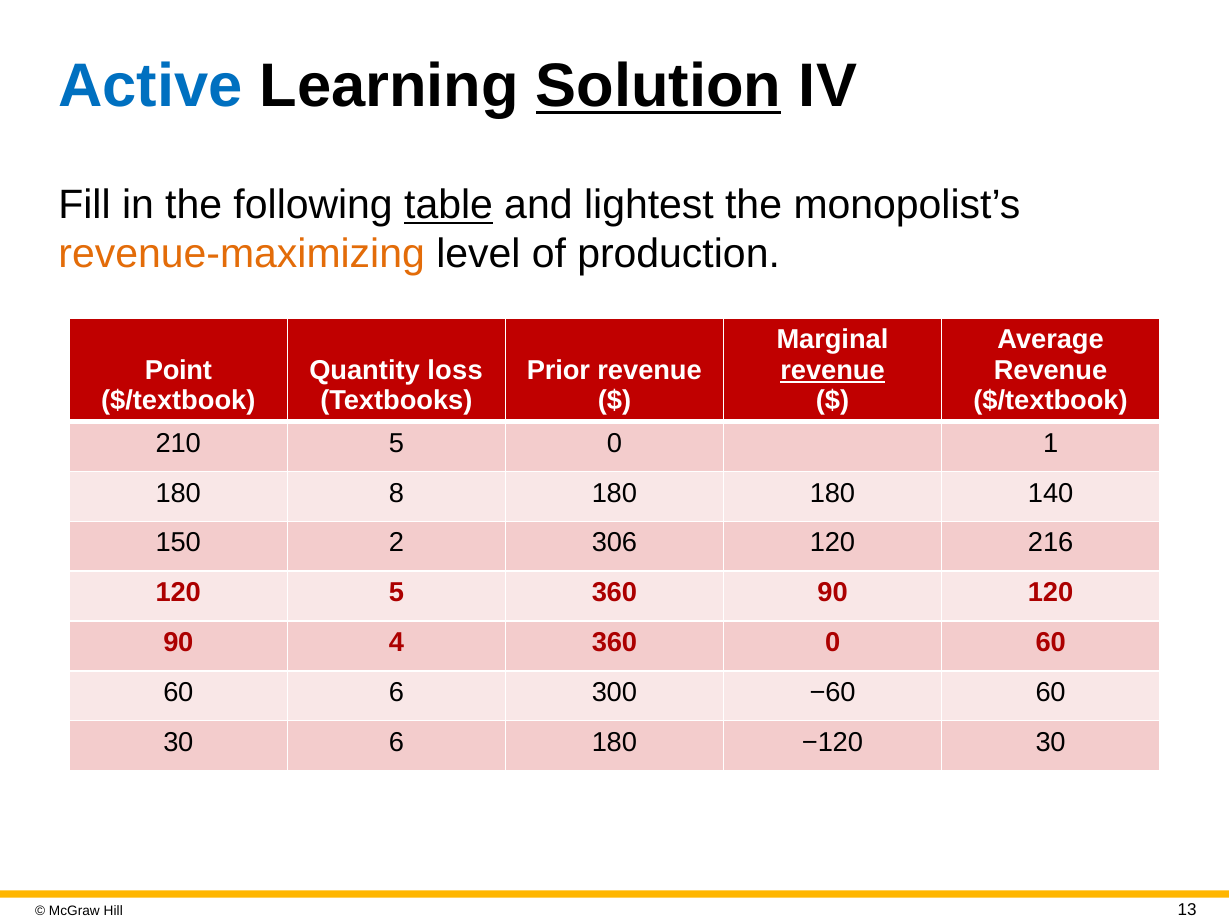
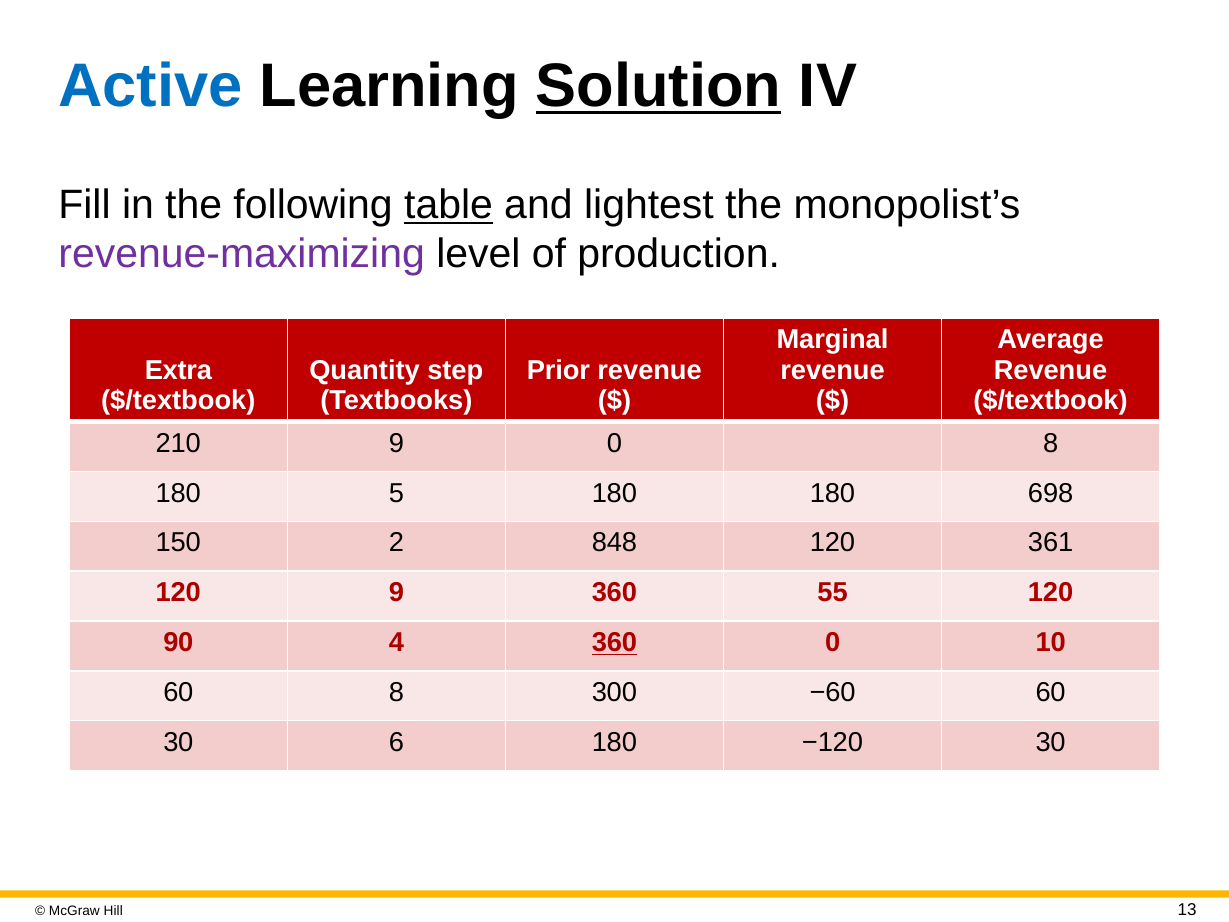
revenue-maximizing colour: orange -> purple (242, 254)
Point: Point -> Extra (178, 370)
loss: loss -> step (455, 370)
revenue underline: present -> none (832, 370)
210 5: 5 -> 9 (396, 443)
0 1: 1 -> 8 (1051, 443)
8: 8 -> 5 (396, 493)
140: 140 -> 698 (1051, 493)
306: 306 -> 848 (614, 543)
216: 216 -> 361 (1051, 543)
120 5: 5 -> 9 (396, 593)
360 90: 90 -> 55 (833, 593)
360 underline: none -> present (614, 643)
0 60: 60 -> 10 (1051, 643)
60 6: 6 -> 8 (396, 692)
